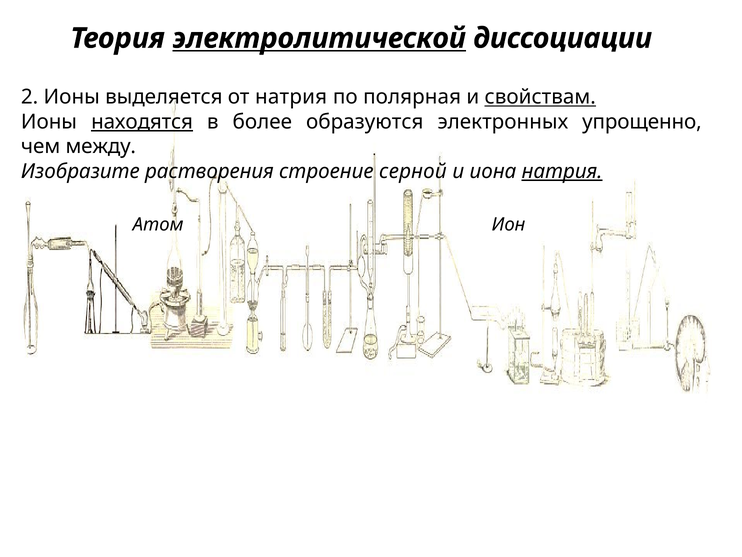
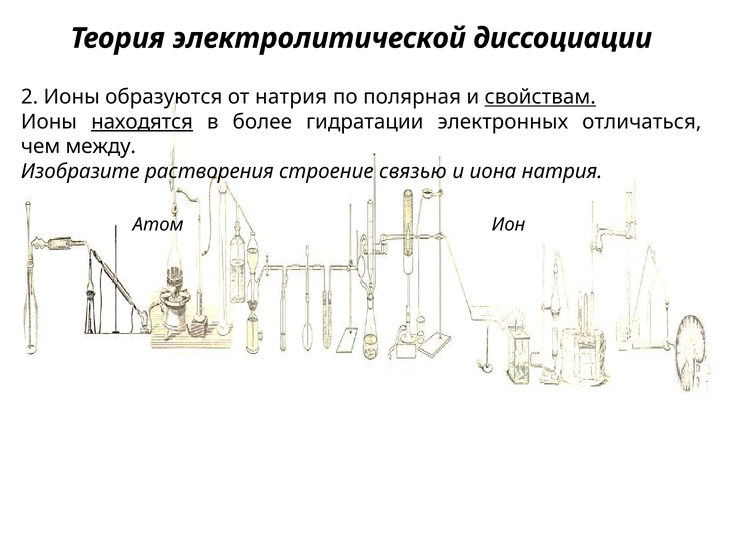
электролитической underline: present -> none (319, 38)
выделяется: выделяется -> образуются (164, 97)
образуются: образуются -> гидратации (365, 122)
упрощенно: упрощенно -> отличаться (642, 122)
серной: серной -> связью (413, 171)
натрия underline: present -> none (562, 171)
